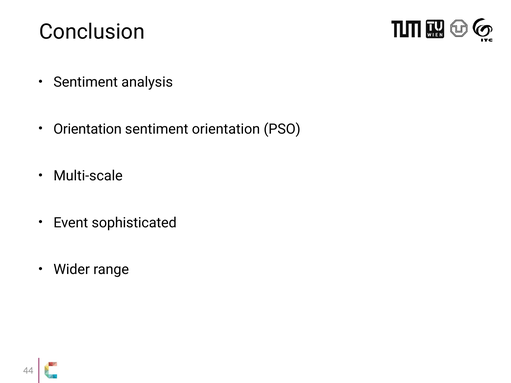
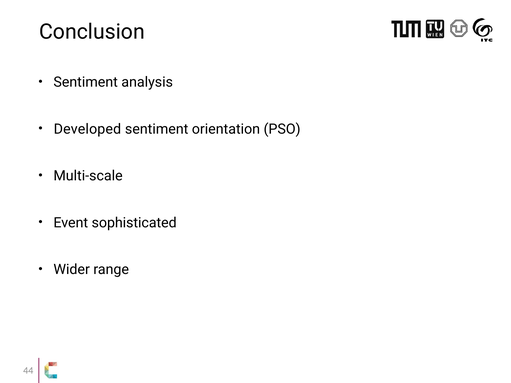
Orientation: Orientation -> Developed (87, 129)
